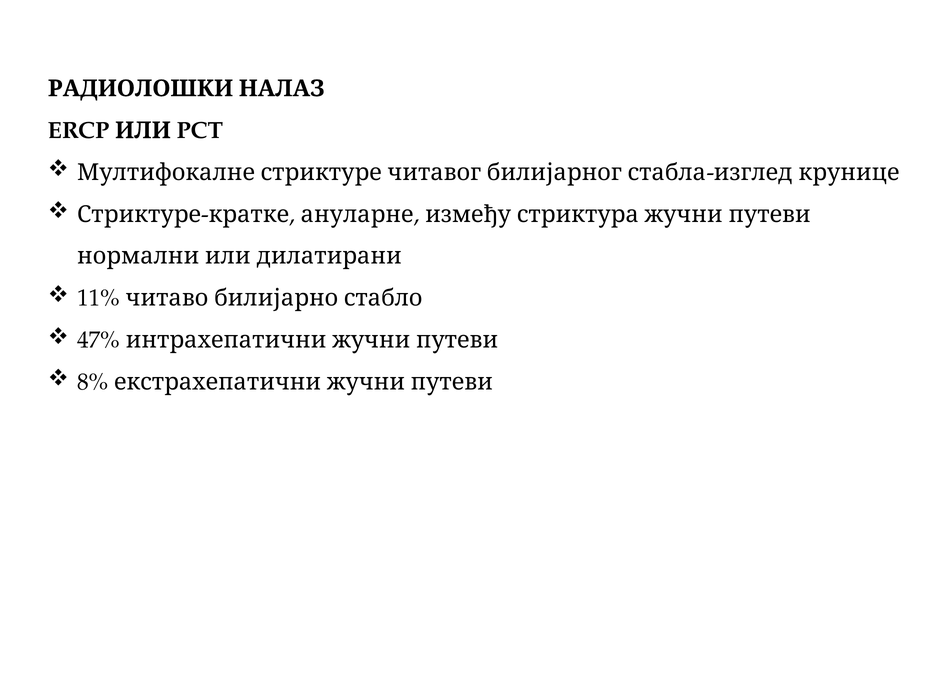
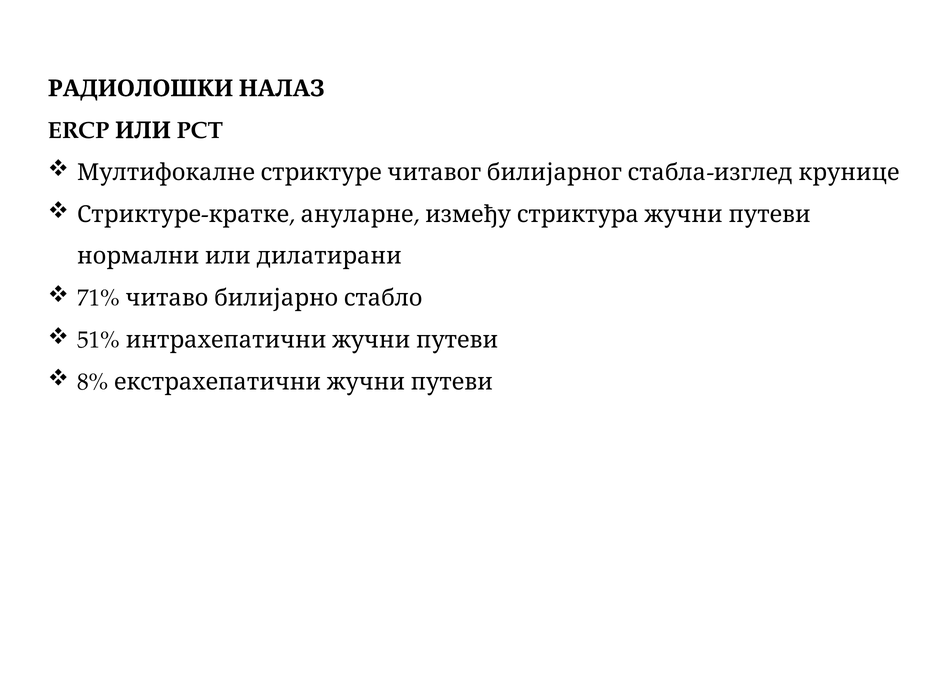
11%: 11% -> 71% (99, 298)
47%: 47% -> 51% (99, 340)
